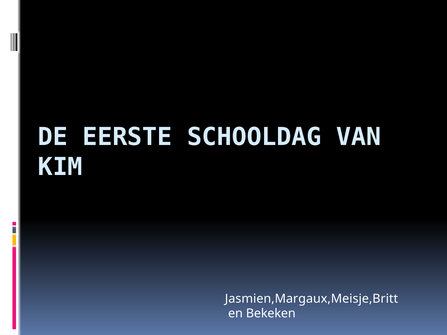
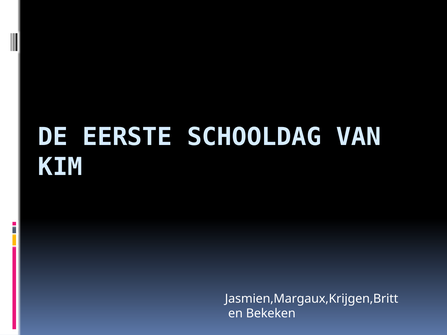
Jasmien,Margaux,Meisje,Britt: Jasmien,Margaux,Meisje,Britt -> Jasmien,Margaux,Krijgen,Britt (312, 299)
